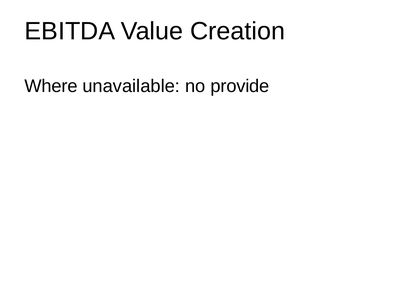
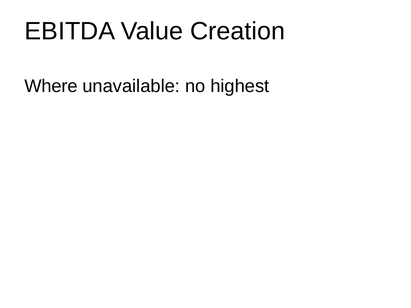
provide: provide -> highest (240, 86)
